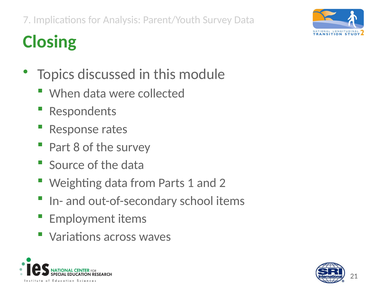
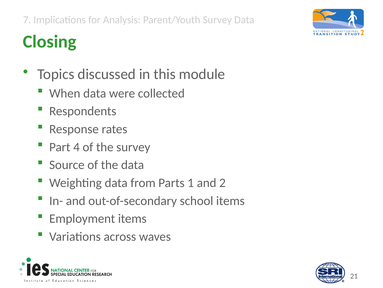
8: 8 -> 4 (76, 147)
